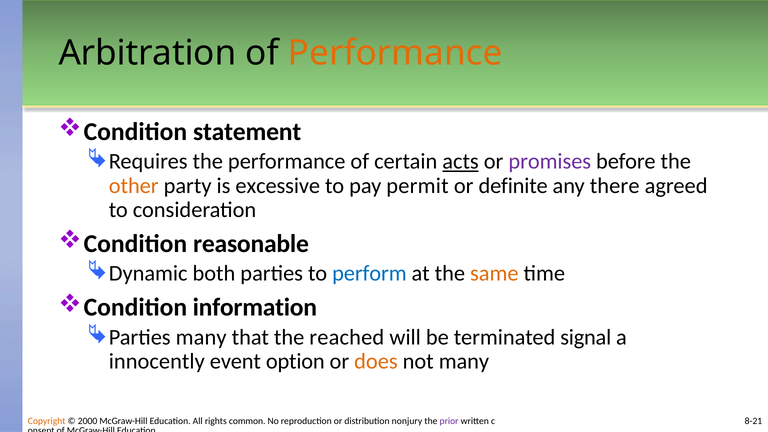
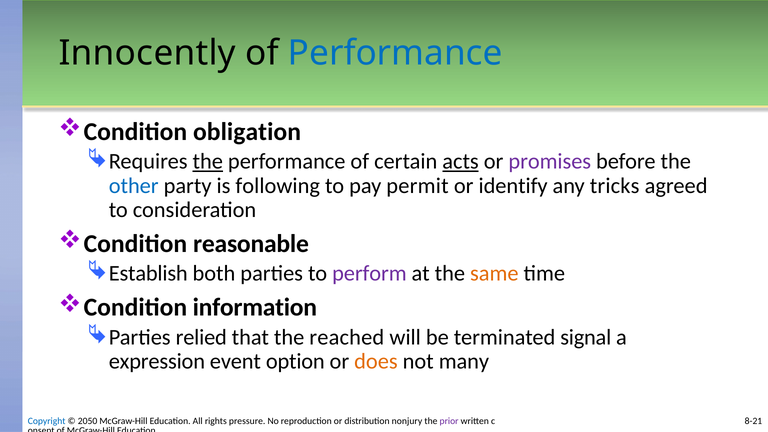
Arbitration: Arbitration -> Innocently (147, 53)
Performance colour: orange -> blue (395, 53)
statement: statement -> obligation (247, 132)
the underline: none -> present (208, 161)
other colour: orange -> blue (134, 186)
excessive: excessive -> following (278, 186)
definite: definite -> identify (513, 186)
there: there -> tricks (615, 186)
Dynamic: Dynamic -> Establish (148, 274)
perform colour: blue -> purple (369, 274)
Parties many: many -> relied (201, 337)
innocently: innocently -> expression (157, 362)
Copyright colour: orange -> blue (47, 421)
2000: 2000 -> 2050 (88, 421)
common: common -> pressure (247, 421)
